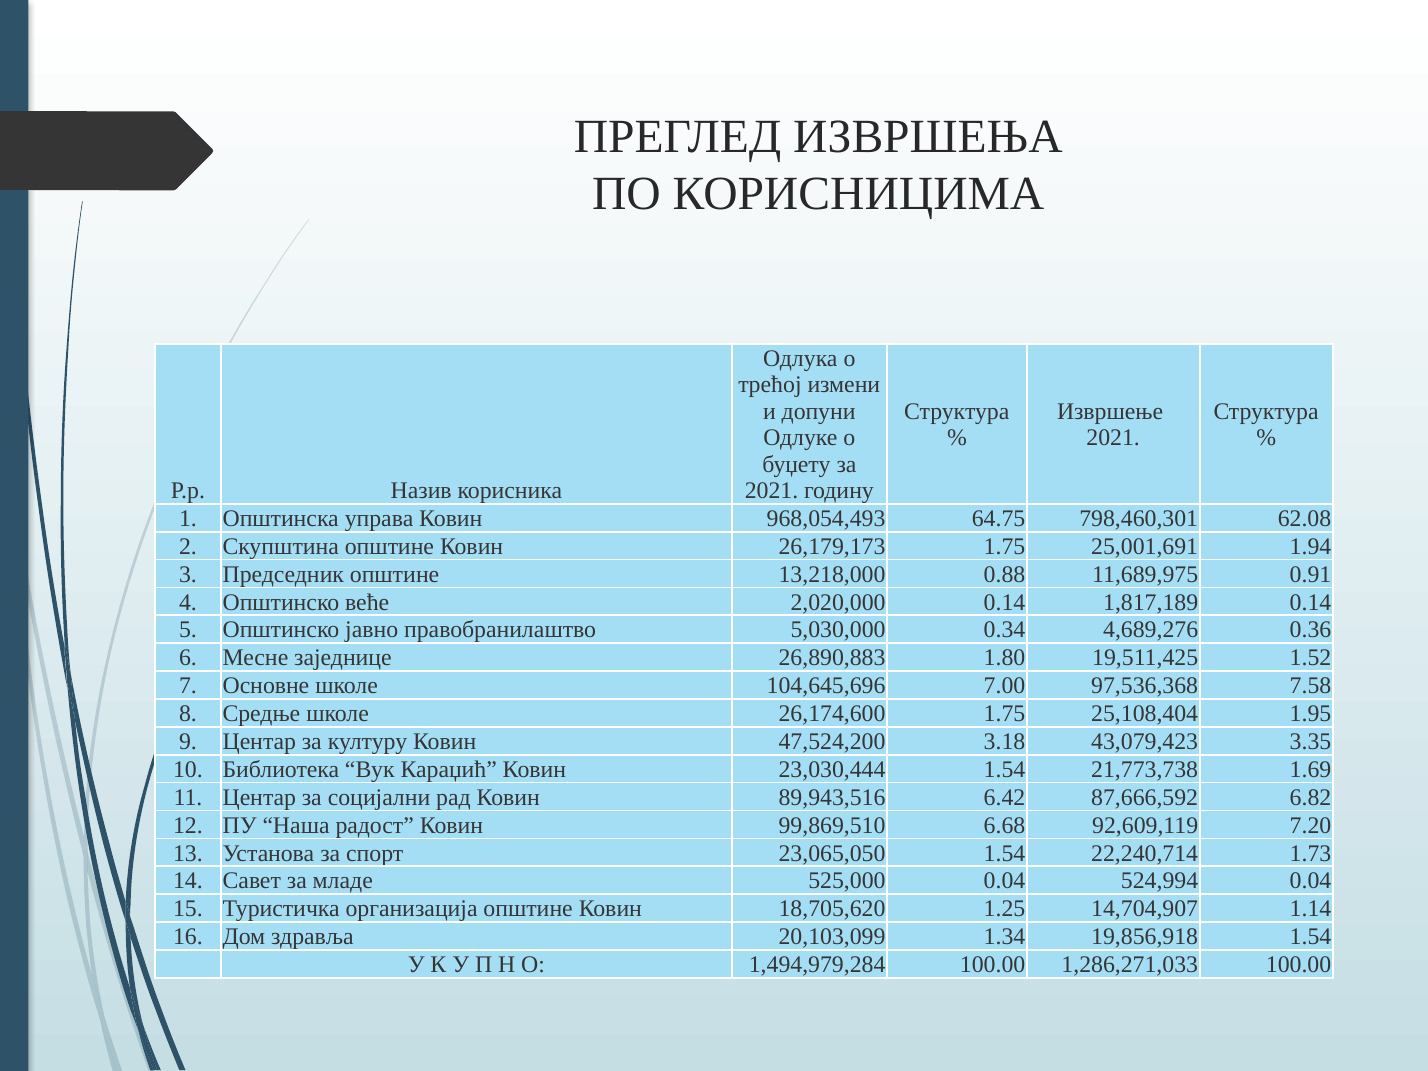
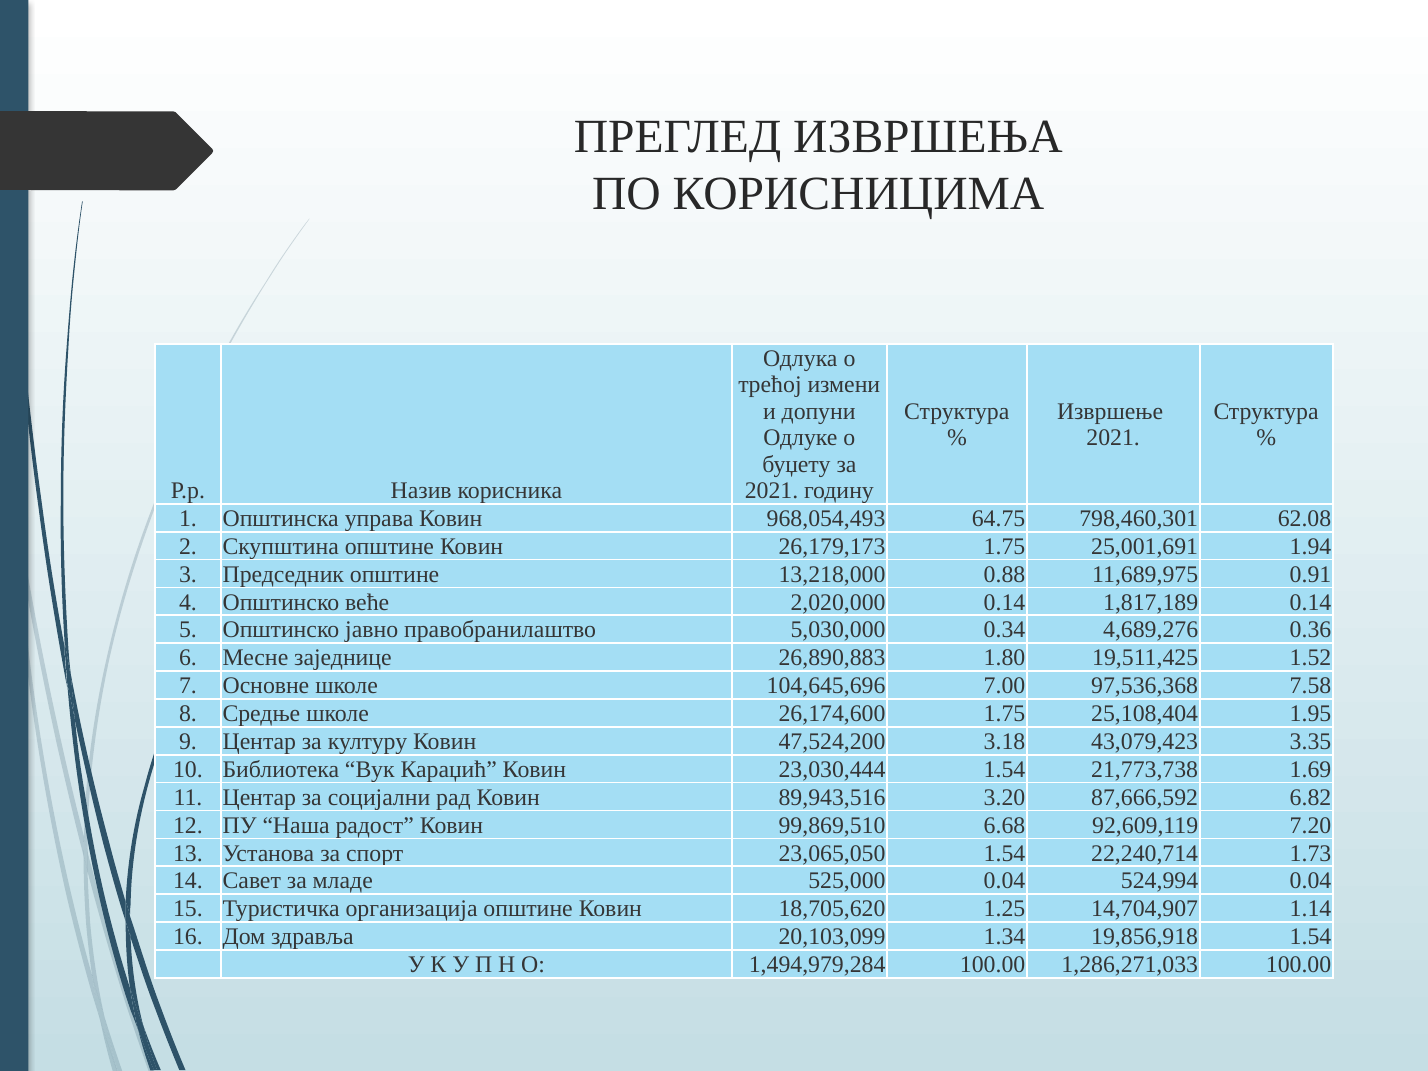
6.42: 6.42 -> 3.20 (1005, 797)
